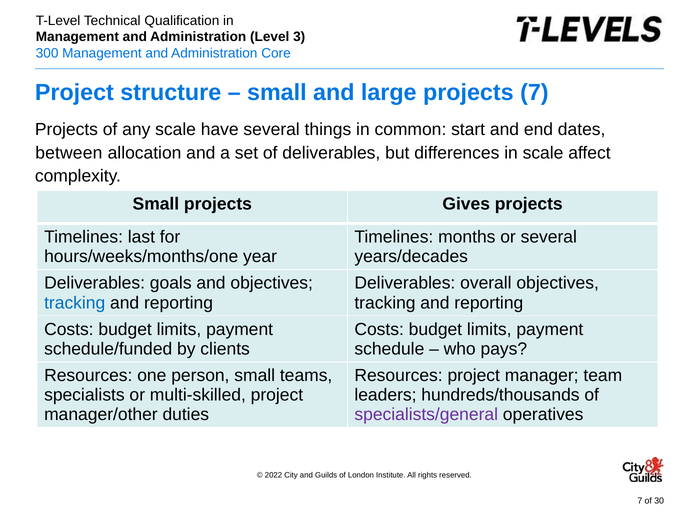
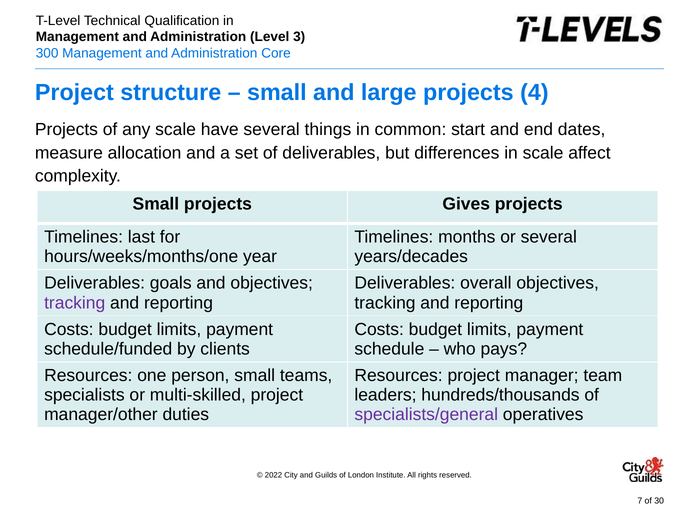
projects 7: 7 -> 4 (534, 93)
between: between -> measure (69, 153)
tracking colour: blue -> purple (75, 303)
